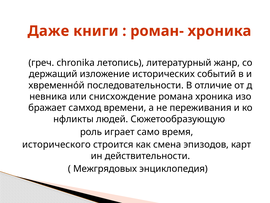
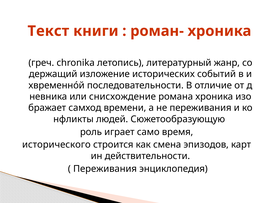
Даже: Даже -> Текст (48, 31)
Межгрядовых: Межгрядовых -> Переживания (105, 168)
